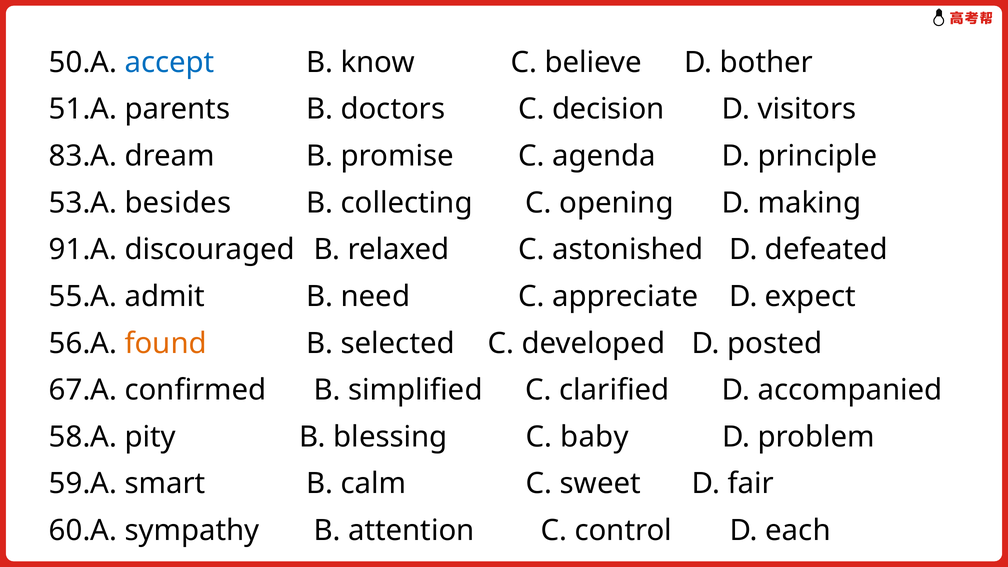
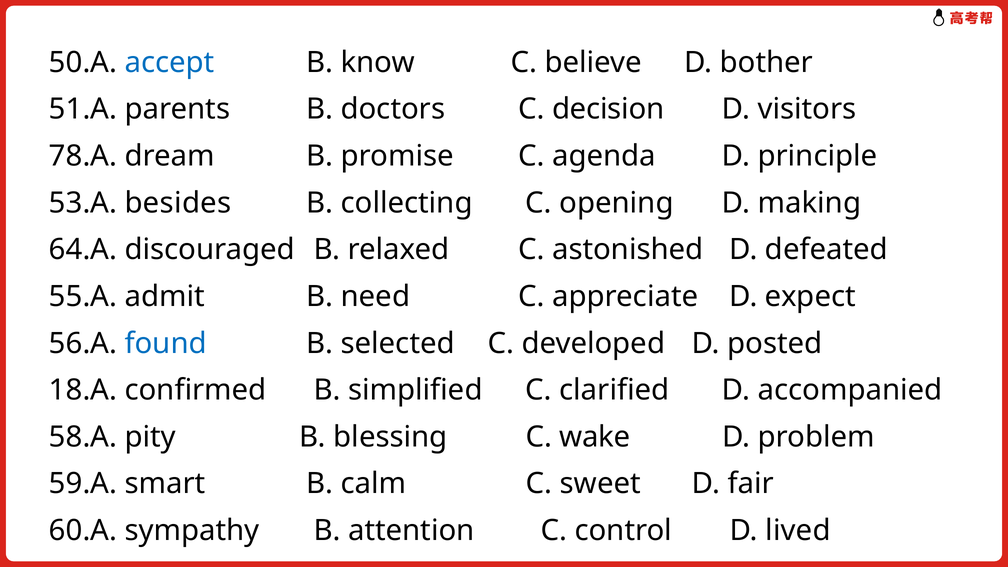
83.A: 83.A -> 78.A (83, 156)
91.A: 91.A -> 64.A (83, 250)
found colour: orange -> blue (166, 343)
67.A: 67.A -> 18.A (83, 390)
baby: baby -> wake (595, 437)
each: each -> lived (798, 531)
